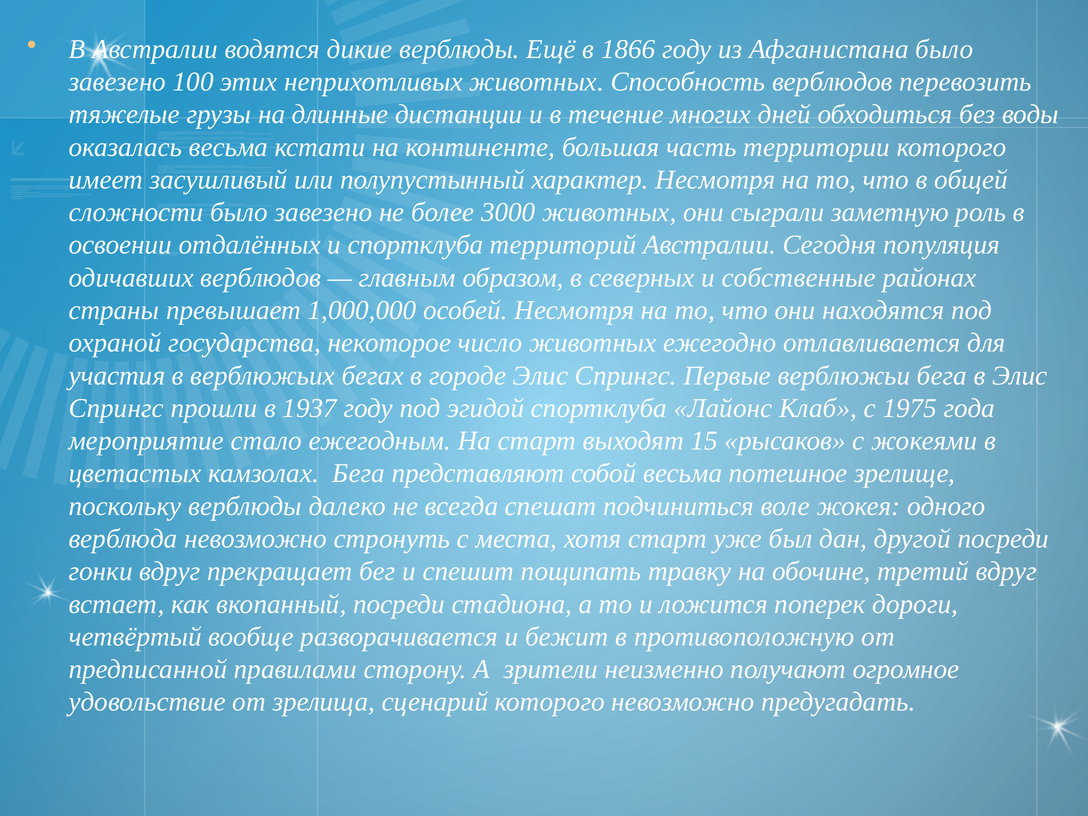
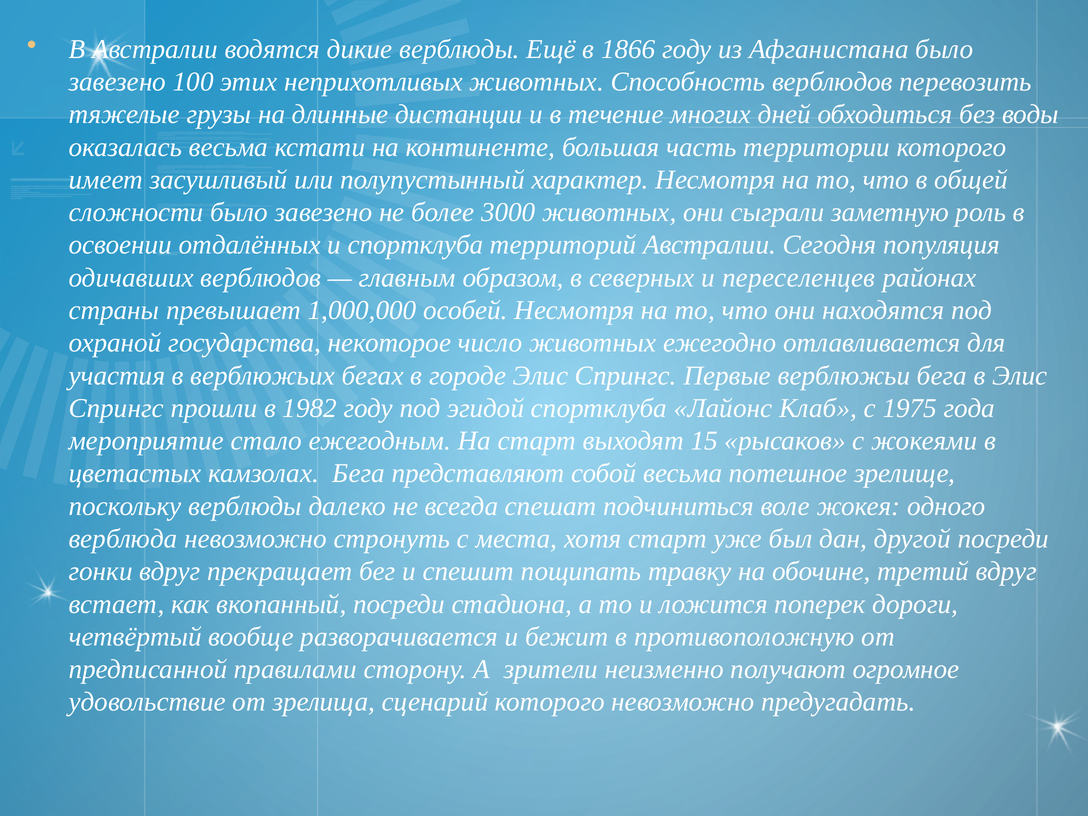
собственные: собственные -> переселенцев (799, 278)
1937: 1937 -> 1982 (310, 408)
